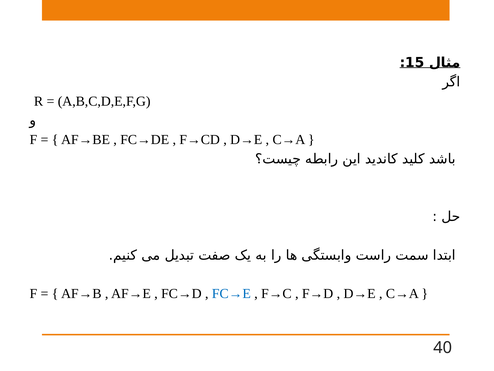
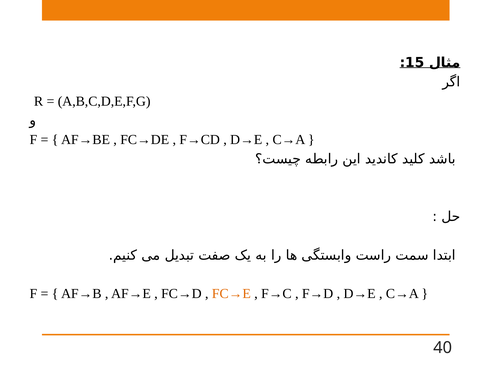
FC→E colour: blue -> orange (231, 293)
